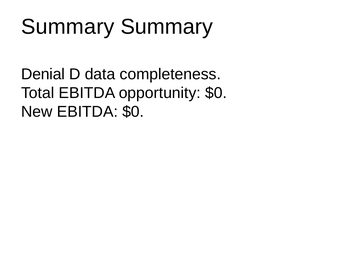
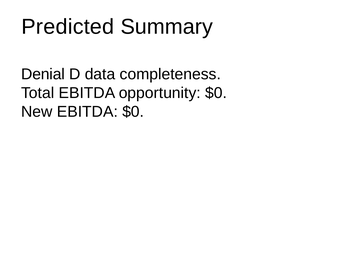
Summary: Summary -> Predicted (68, 27)
